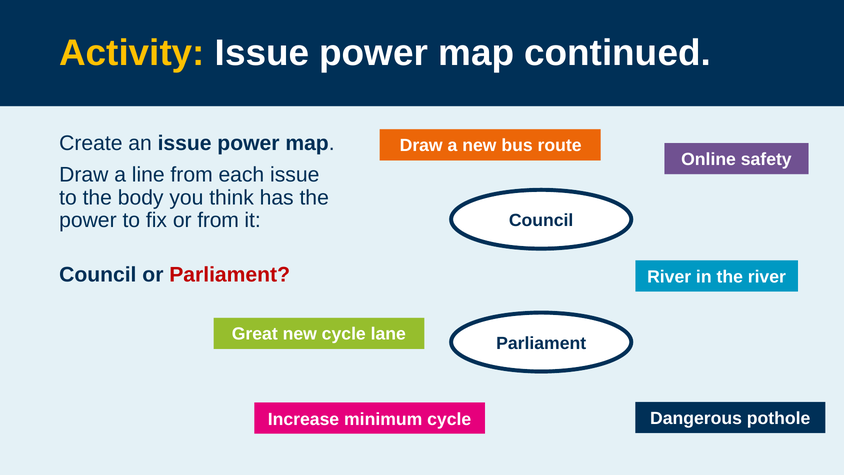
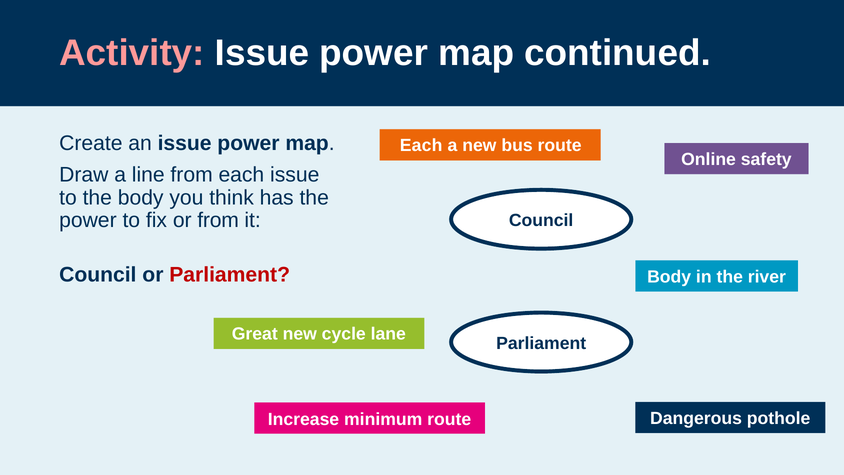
Activity colour: yellow -> pink (132, 53)
Draw: Draw -> Each (421, 146)
River: River -> Body (669, 277)
minimum cycle: cycle -> route (449, 419)
